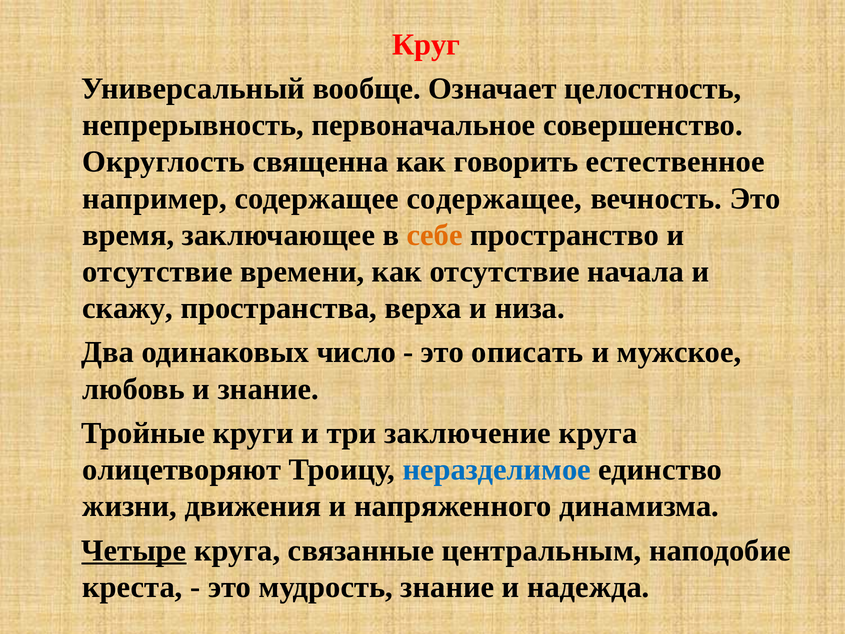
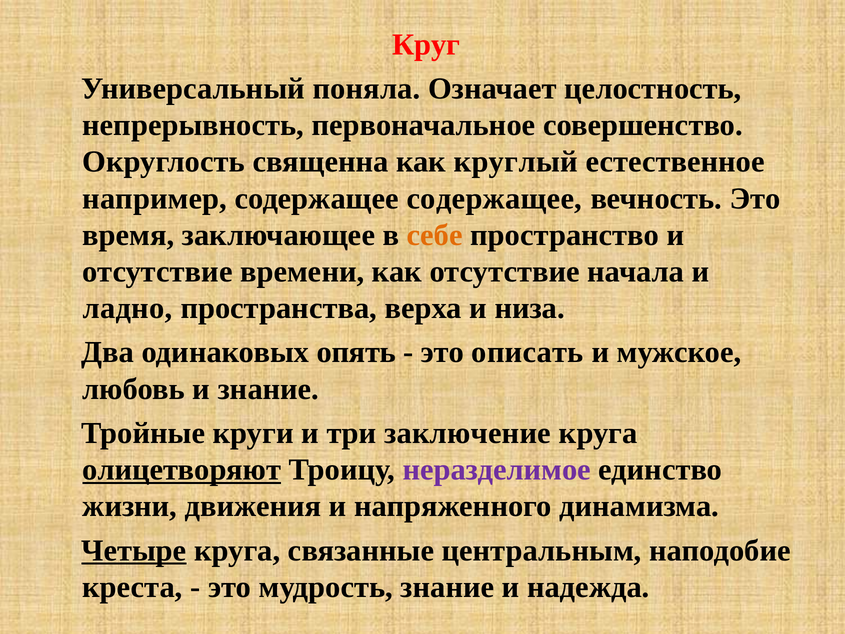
вообще: вообще -> поняла (366, 89)
говорить: говорить -> круглый (516, 162)
скажу: скажу -> ладно (127, 308)
число: число -> опять (356, 352)
олицетворяют underline: none -> present (182, 470)
неразделимое colour: blue -> purple (497, 470)
